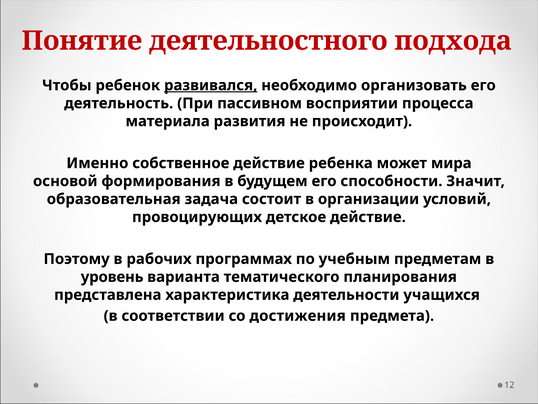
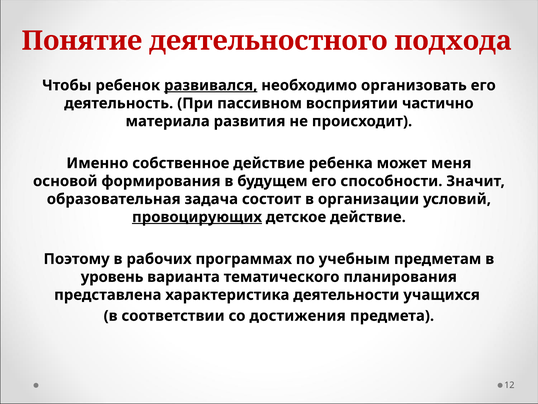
процесса: процесса -> частично (438, 103)
мира: мира -> меня (451, 163)
провоцирующих underline: none -> present (197, 217)
